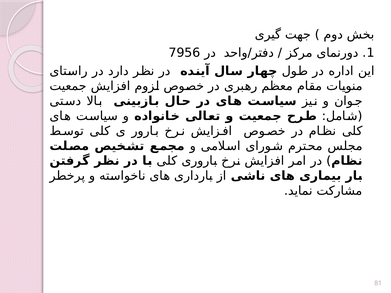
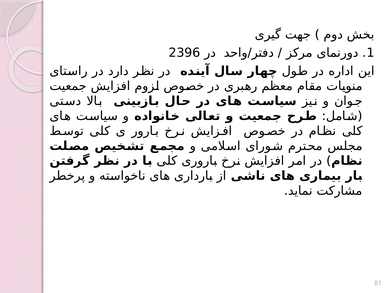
7956: 7956 -> 2396 (184, 53)
